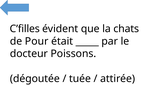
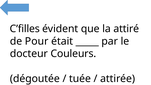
chats: chats -> attiré (126, 29)
Poissons: Poissons -> Couleurs (73, 54)
